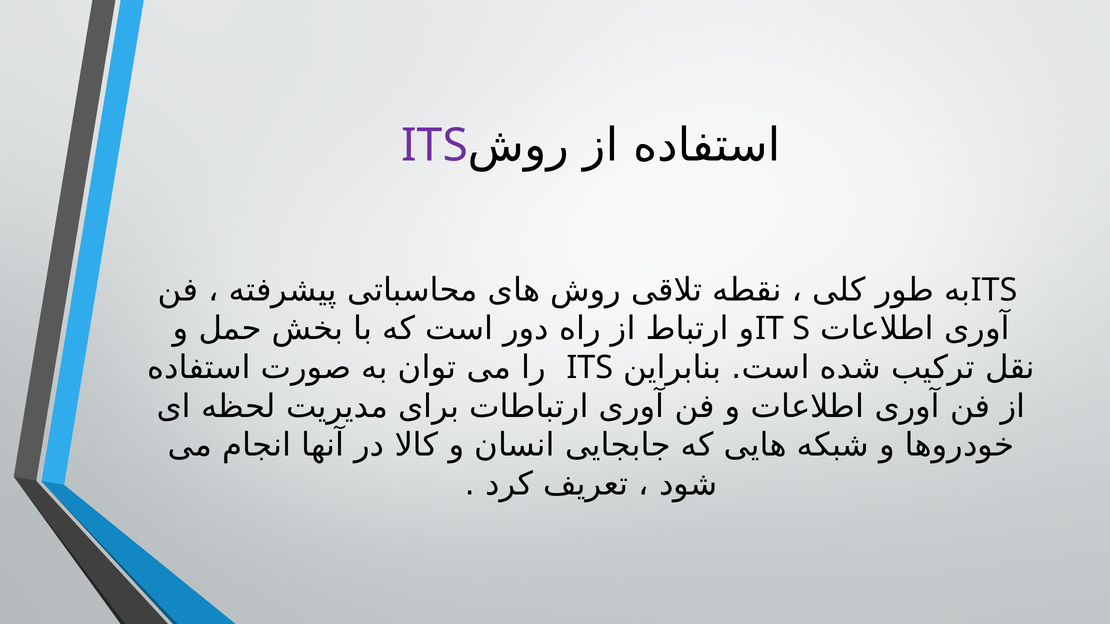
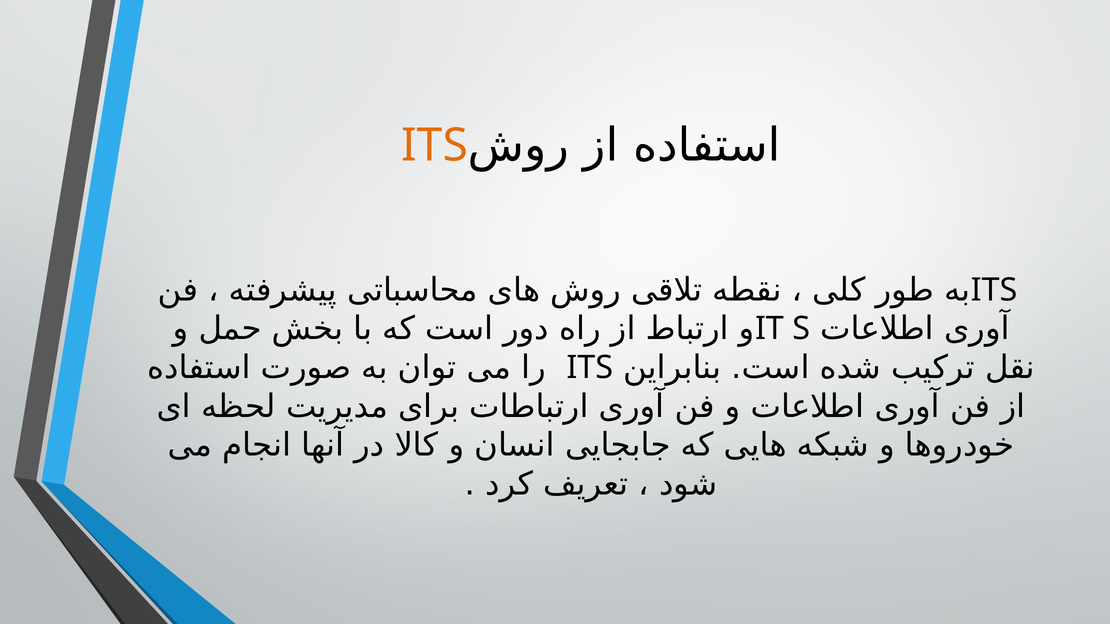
ITS colour: purple -> orange (435, 145)
